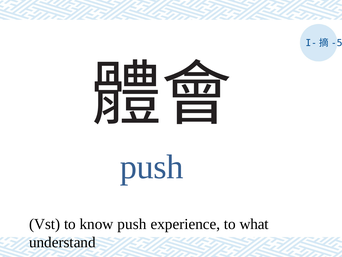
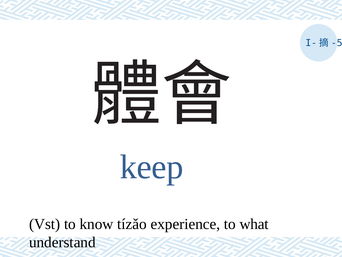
push: push -> keep (152, 167)
know push: push -> tízǎo (132, 224)
